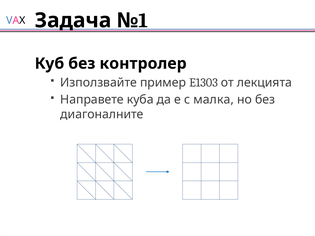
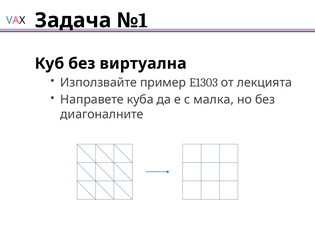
контролер: контролер -> виртуална (143, 64)
